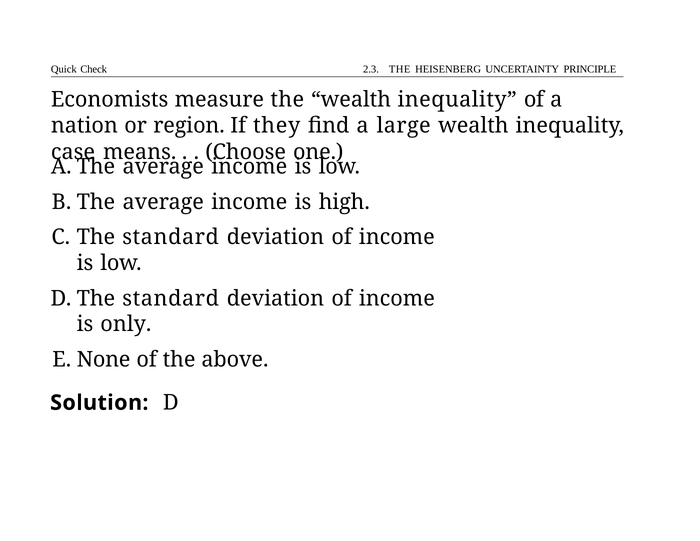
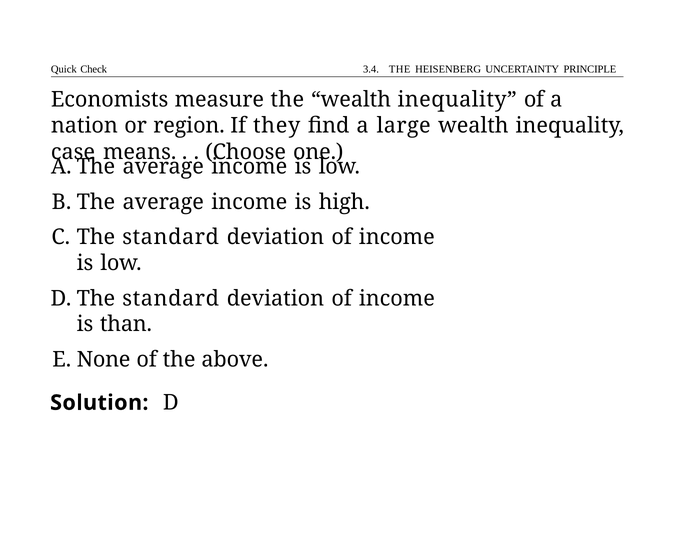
2.3: 2.3 -> 3.4 (371, 69)
only: only -> than (126, 324)
